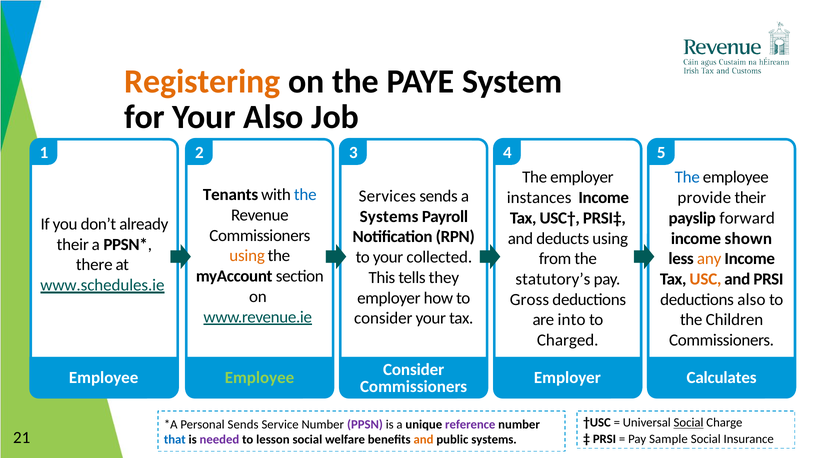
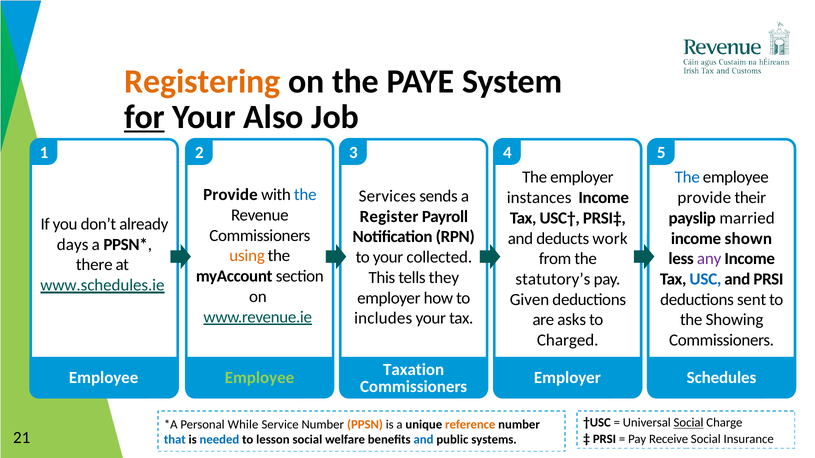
for underline: none -> present (144, 117)
Tenants: Tenants -> Provide (230, 195)
Systems: Systems -> Register (389, 217)
forward: forward -> married (747, 218)
deducts using: using -> work (610, 239)
their: their -> days (73, 245)
any colour: orange -> purple (709, 259)
USC colour: orange -> blue (705, 279)
Gross: Gross -> Given (529, 300)
deductions also: also -> sent (752, 300)
consider: consider -> includes (383, 319)
into: into -> asks (572, 320)
Children: Children -> Showing (735, 320)
Consider: Consider -> Taxation (414, 370)
Calculates: Calculates -> Schedules (722, 378)
Personal Sends: Sends -> While (243, 425)
PPSN colour: purple -> orange (365, 425)
reference colour: purple -> orange (470, 425)
Sample: Sample -> Receive (669, 439)
needed colour: purple -> blue (219, 440)
and colour: orange -> blue (424, 440)
